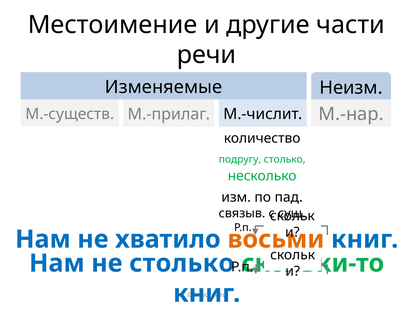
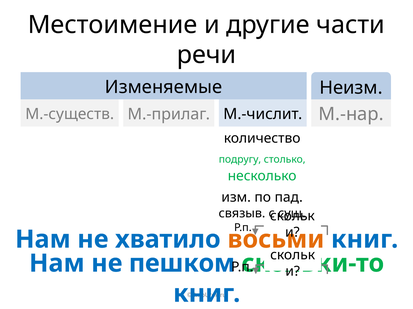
не столько: столько -> пешком (182, 264)
